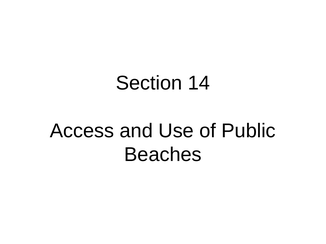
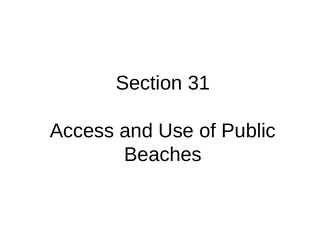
14: 14 -> 31 (199, 83)
